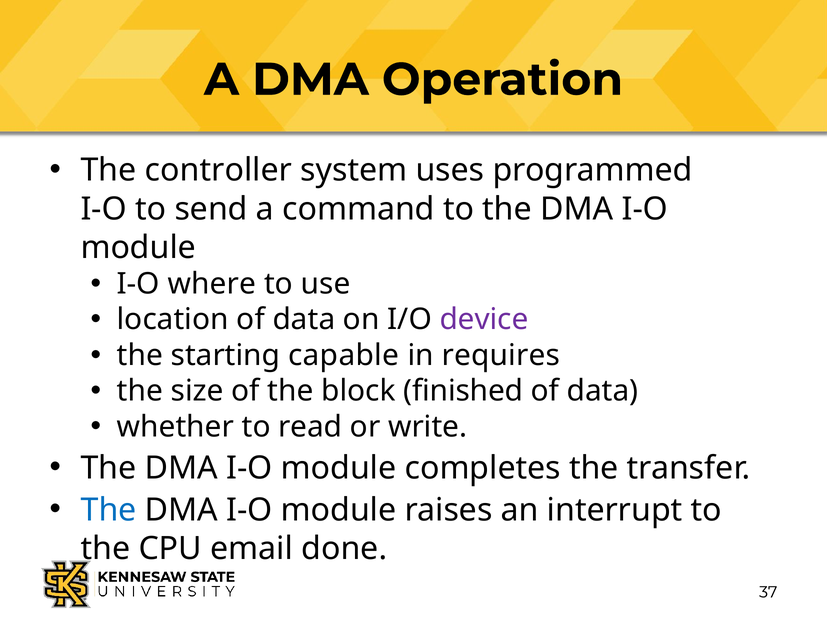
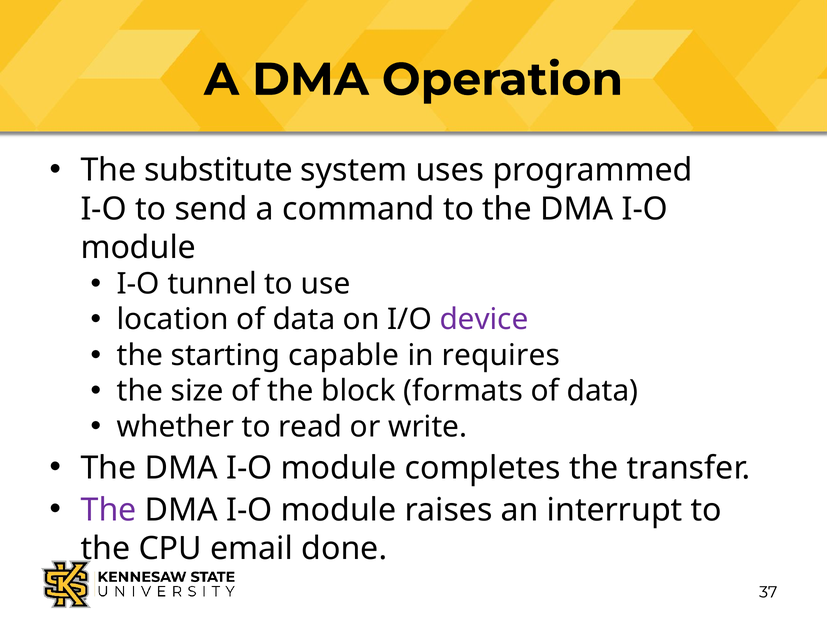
controller: controller -> substitute (219, 170)
where: where -> tunnel (212, 284)
finished: finished -> formats (463, 391)
The colour: blue -> purple (109, 510)
